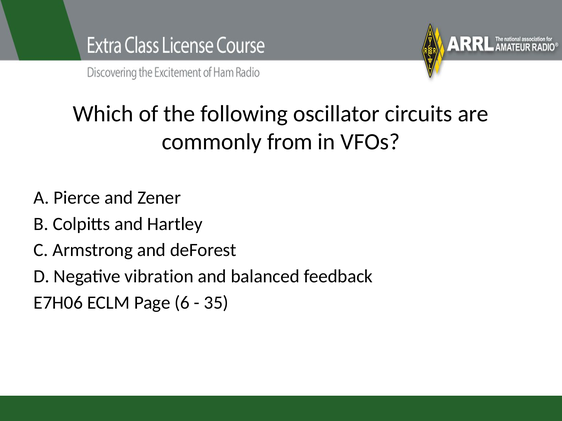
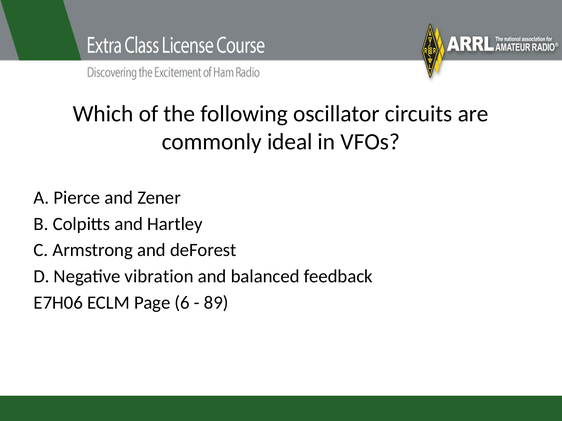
from: from -> ideal (290, 142)
35: 35 -> 89 (216, 303)
